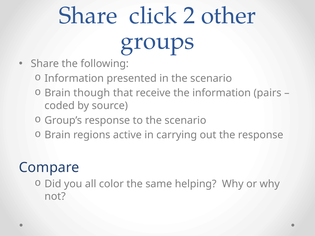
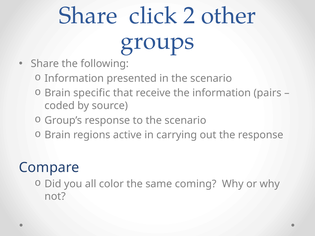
though: though -> specific (92, 93)
helping: helping -> coming (196, 184)
